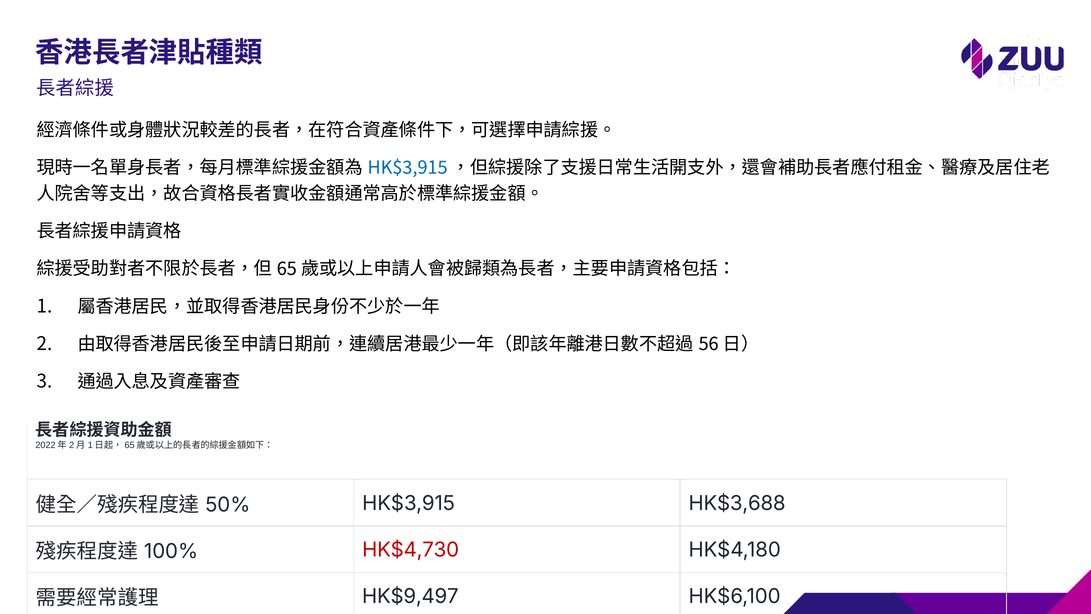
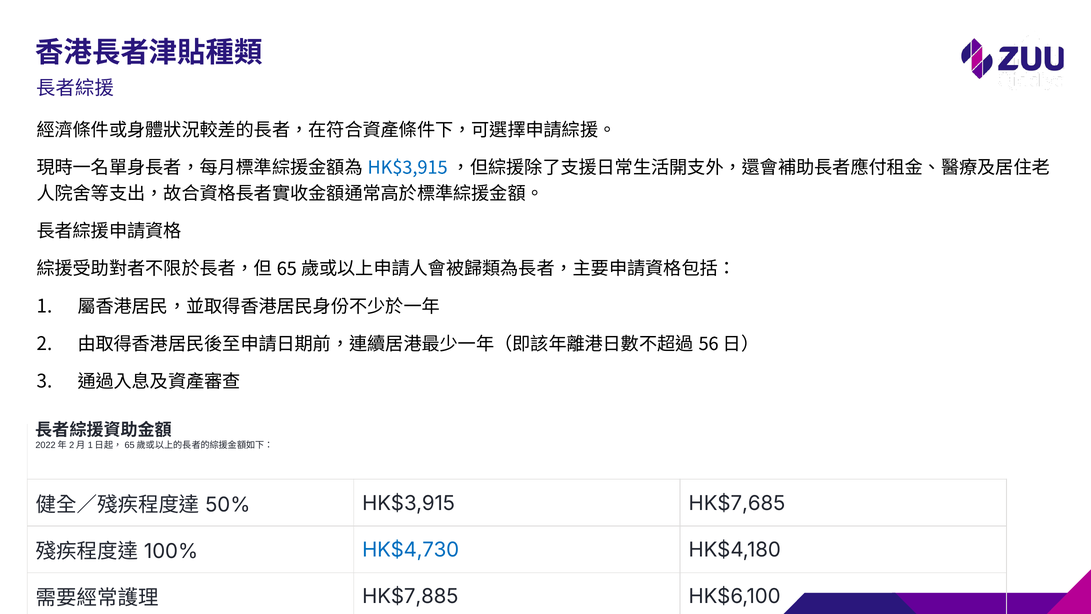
HK$3,688: HK$3,688 -> HK$7,685 (737, 503)
HK$4,730 colour: red -> blue (411, 550)
HK$9,497: HK$9,497 -> HK$7,885 (410, 596)
